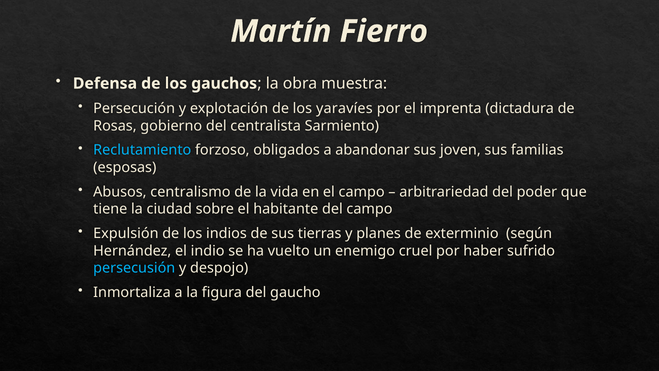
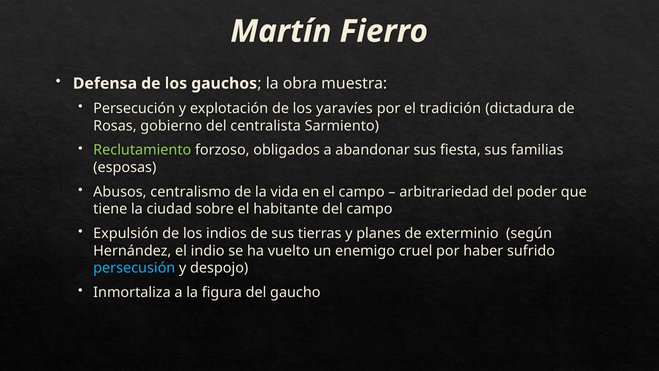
imprenta: imprenta -> tradición (451, 108)
Reclutamiento colour: light blue -> light green (142, 150)
joven: joven -> fiesta (460, 150)
